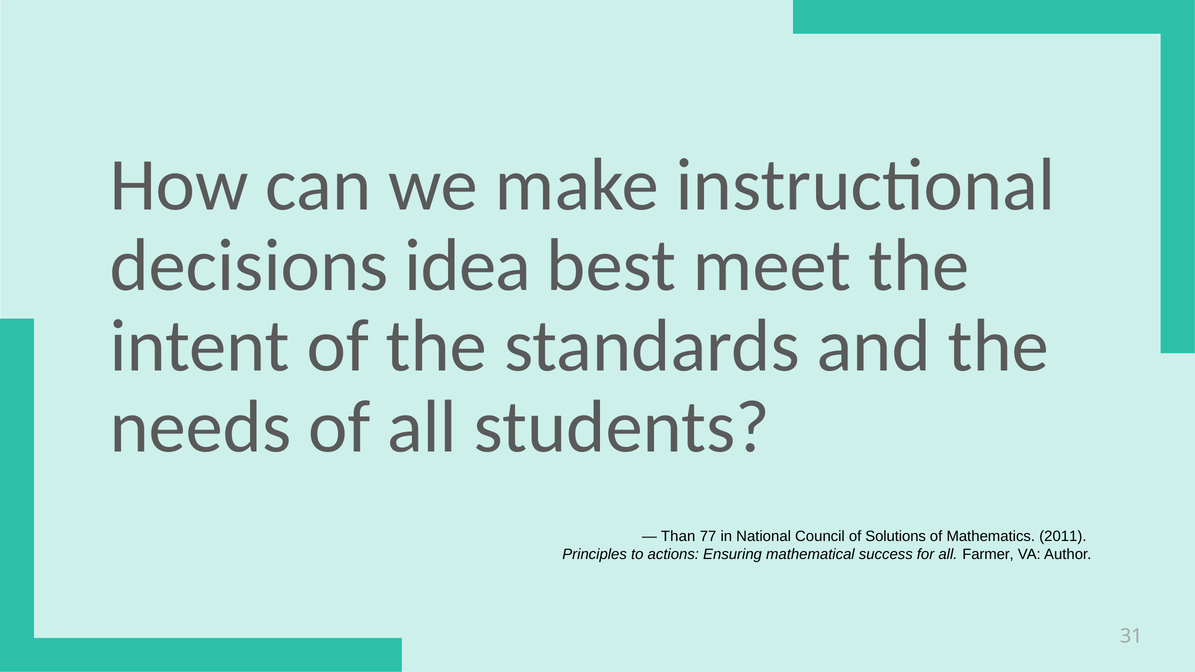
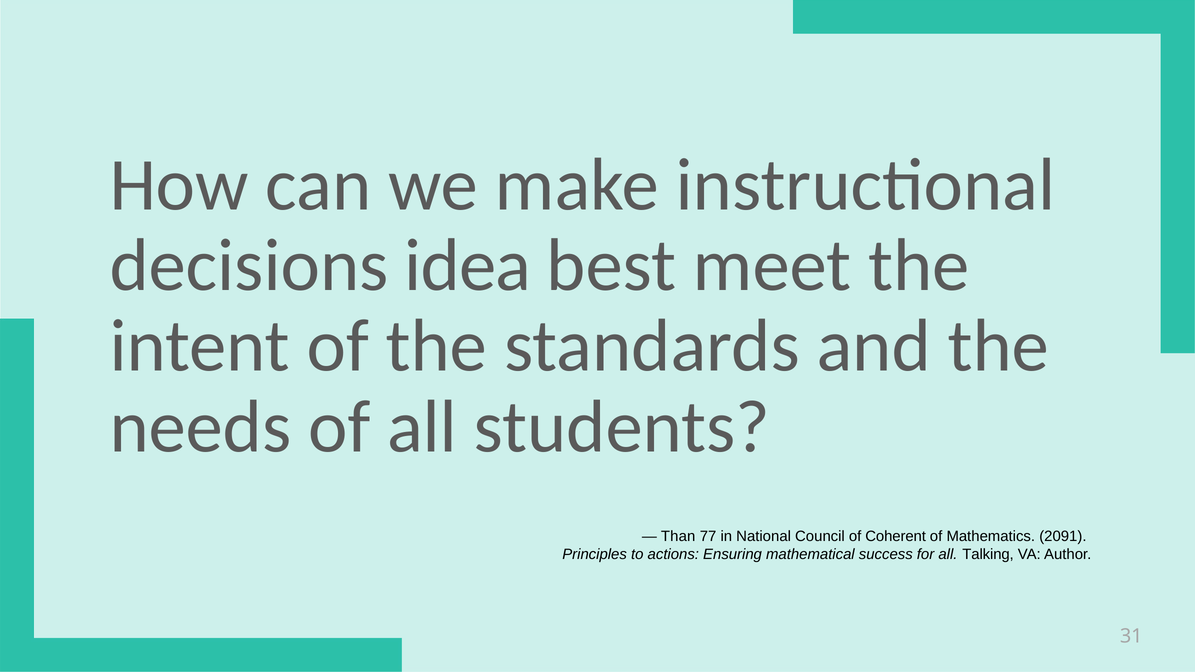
Solutions: Solutions -> Coherent (896, 537)
2011: 2011 -> 2091 (1063, 537)
Farmer: Farmer -> Talking (988, 555)
